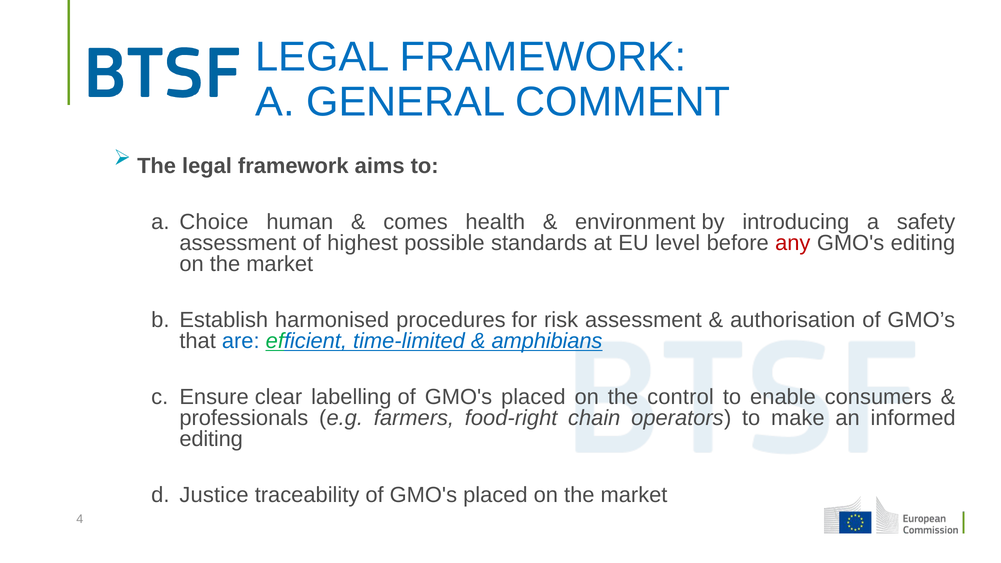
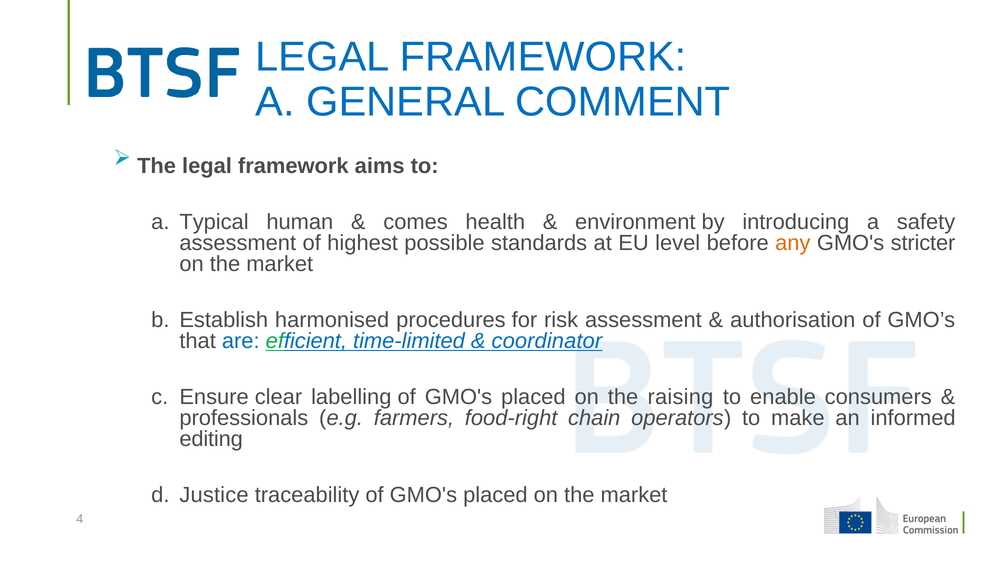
Choice: Choice -> Typical (214, 222)
any colour: red -> orange (793, 243)
GMO's editing: editing -> stricter (923, 243)
amphibians: amphibians -> coordinator (547, 341)
control: control -> raising (680, 397)
